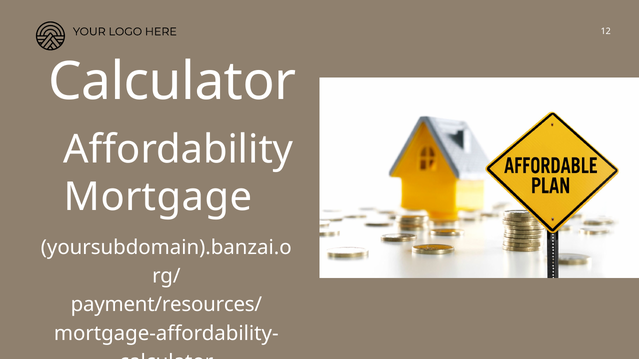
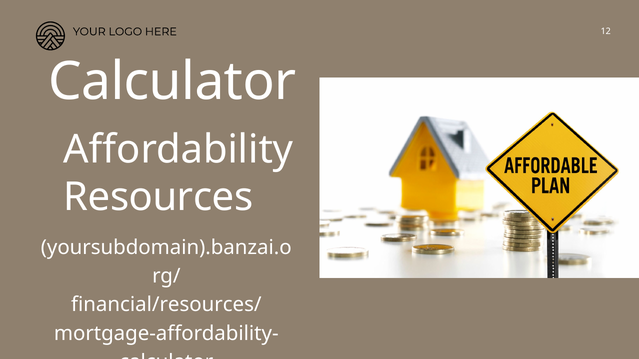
Mortgage: Mortgage -> Resources (158, 198)
payment/resources/: payment/resources/ -> financial/resources/ (166, 305)
